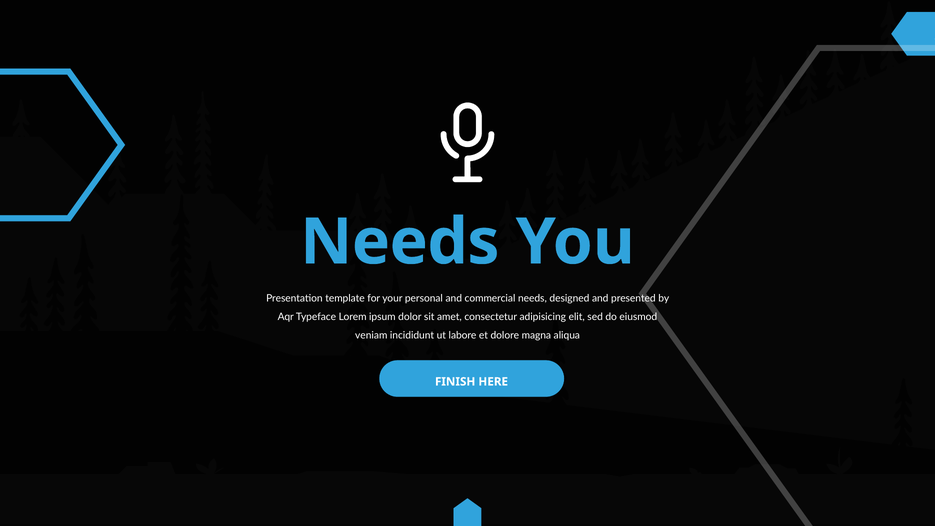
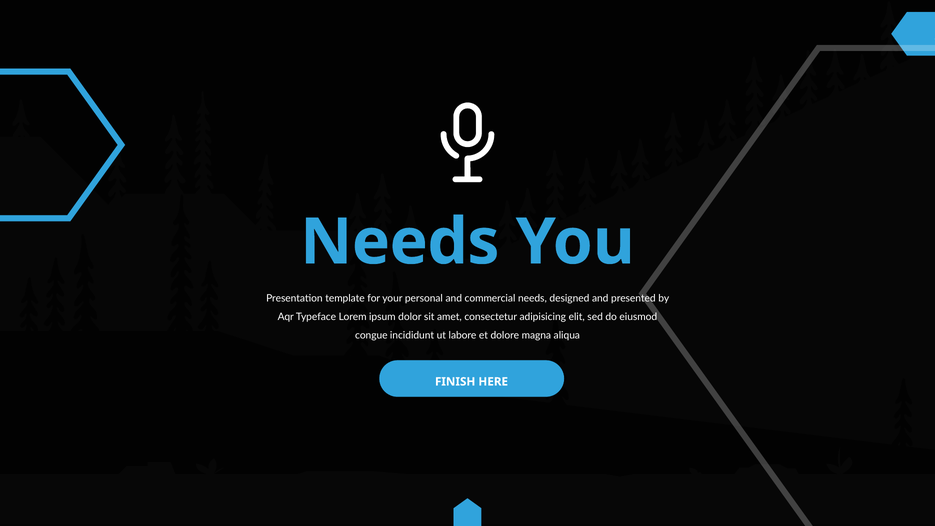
veniam: veniam -> congue (371, 335)
